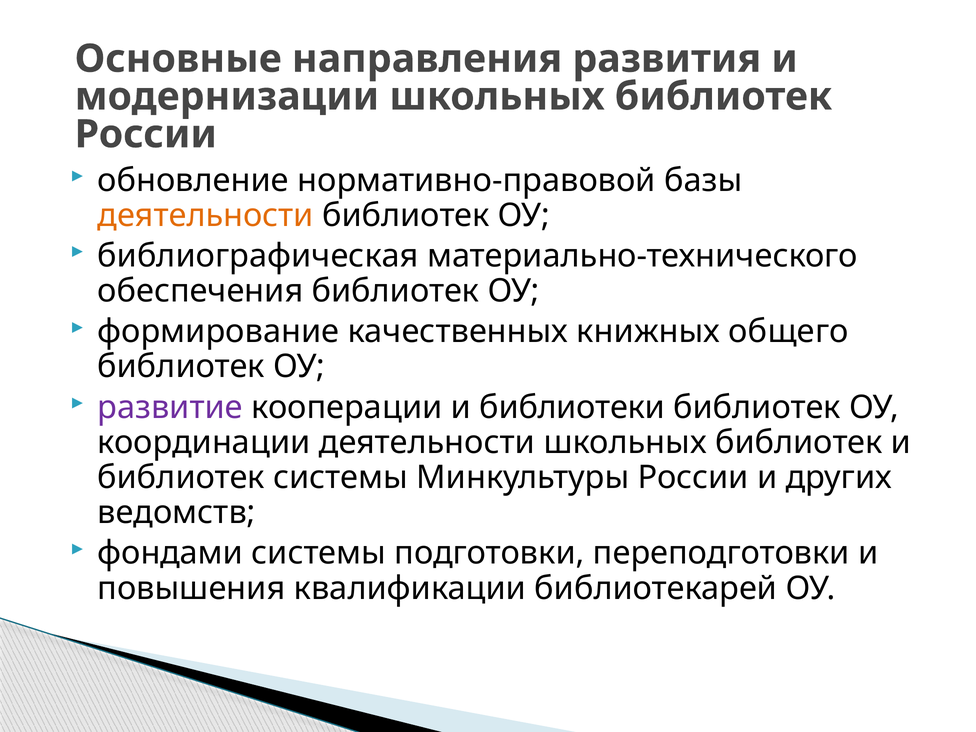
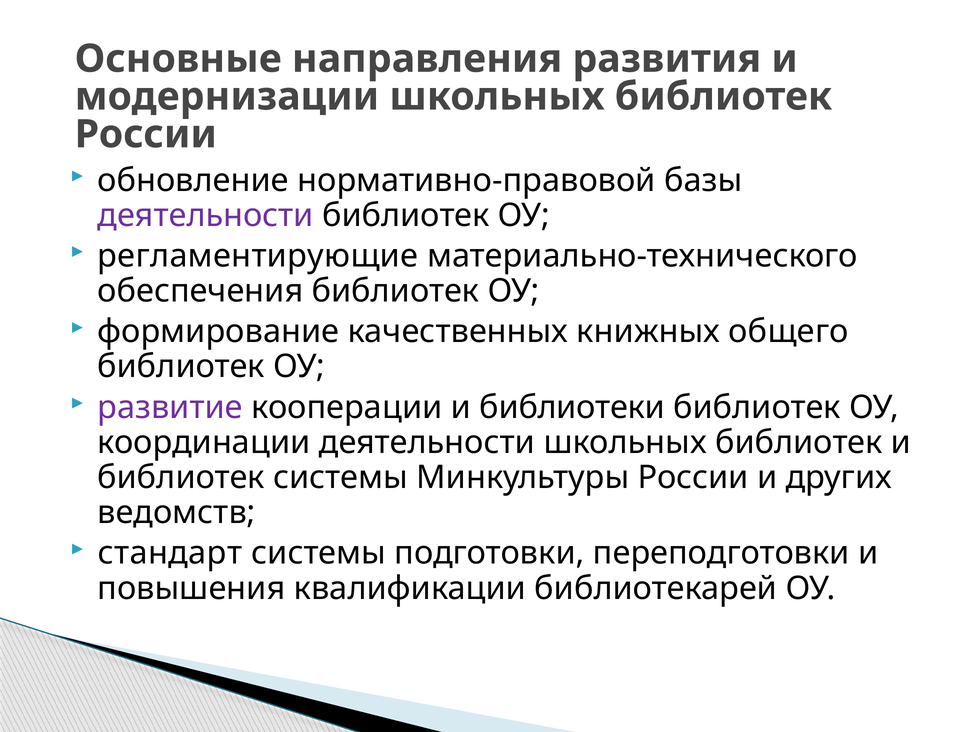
деятельности colour: orange -> purple (206, 215)
библиографическая: библиографическая -> регламентирующие (258, 256)
фондами: фондами -> стандарт (170, 553)
